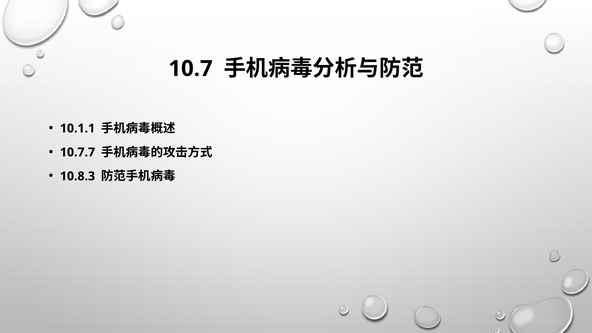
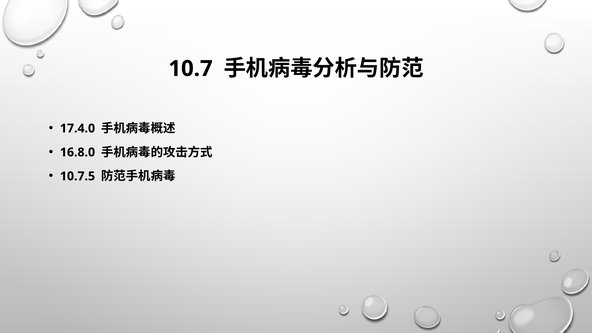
10.1.1: 10.1.1 -> 17.4.0 (77, 128)
10.7.7: 10.7.7 -> 16.8.0 (77, 152)
10.8.3: 10.8.3 -> 10.7.5 (77, 176)
